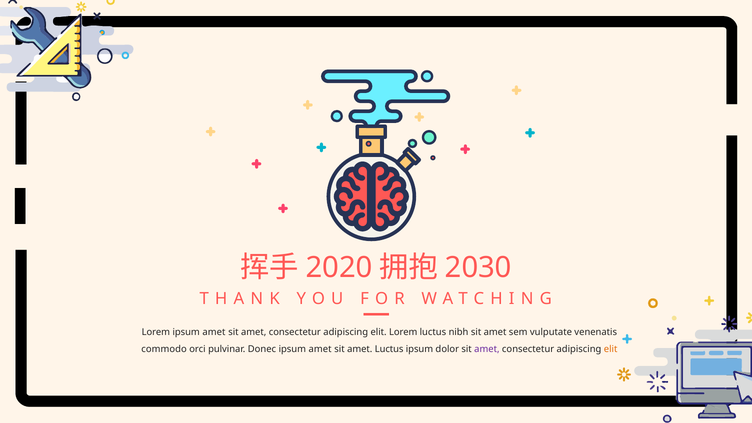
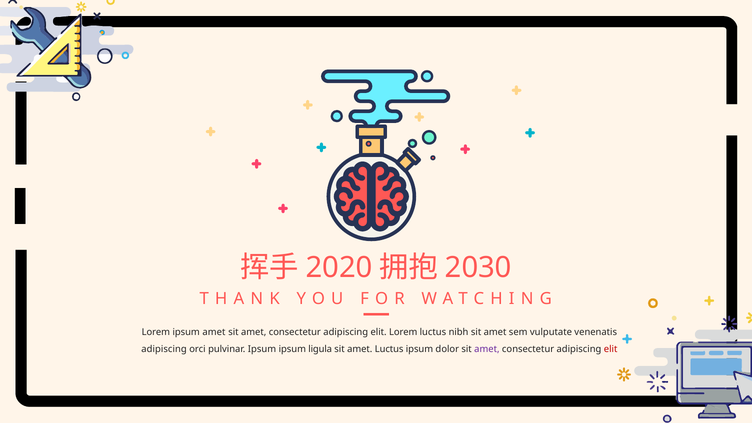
commodo: commodo -> adipiscing (164, 349)
pulvinar Donec: Donec -> Ipsum (262, 349)
amet: amet -> ligula (320, 349)
elit colour: orange -> red (611, 349)
